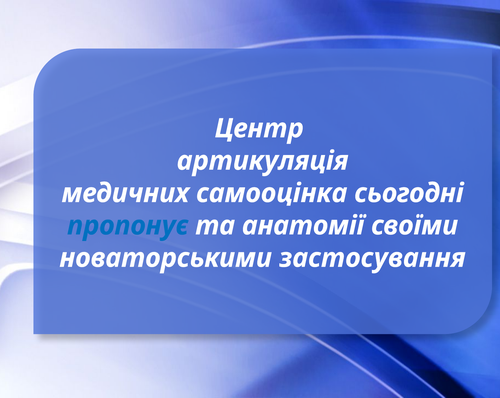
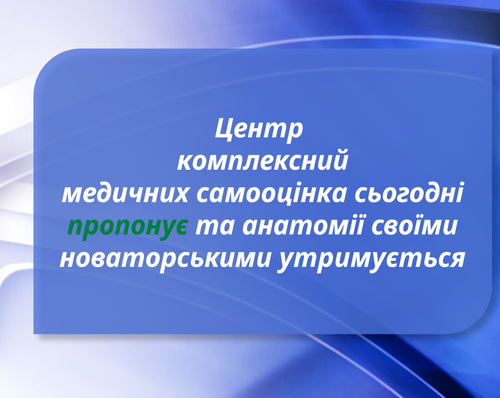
артикуляція: артикуляція -> комплексний (263, 161)
пропонує colour: blue -> green (128, 225)
застосування: застосування -> утримується (372, 258)
